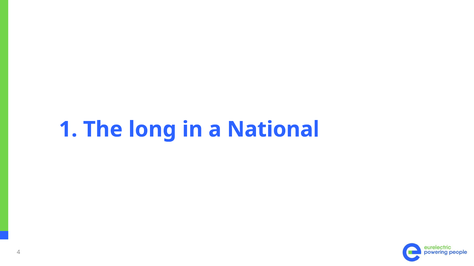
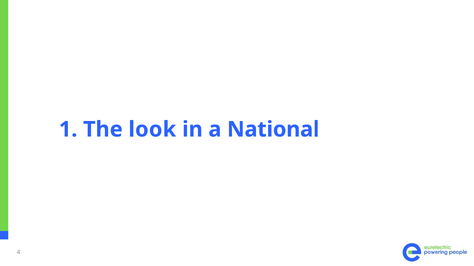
long: long -> look (152, 130)
